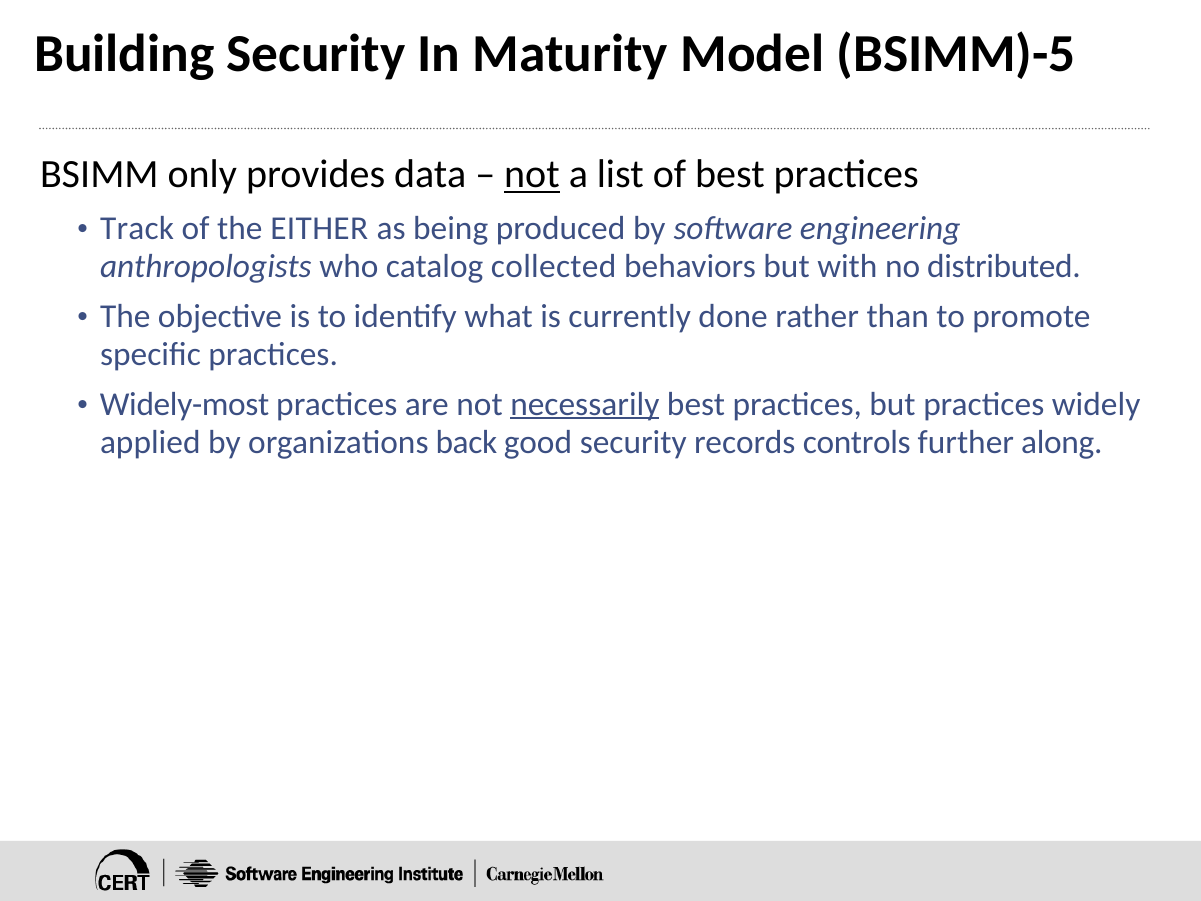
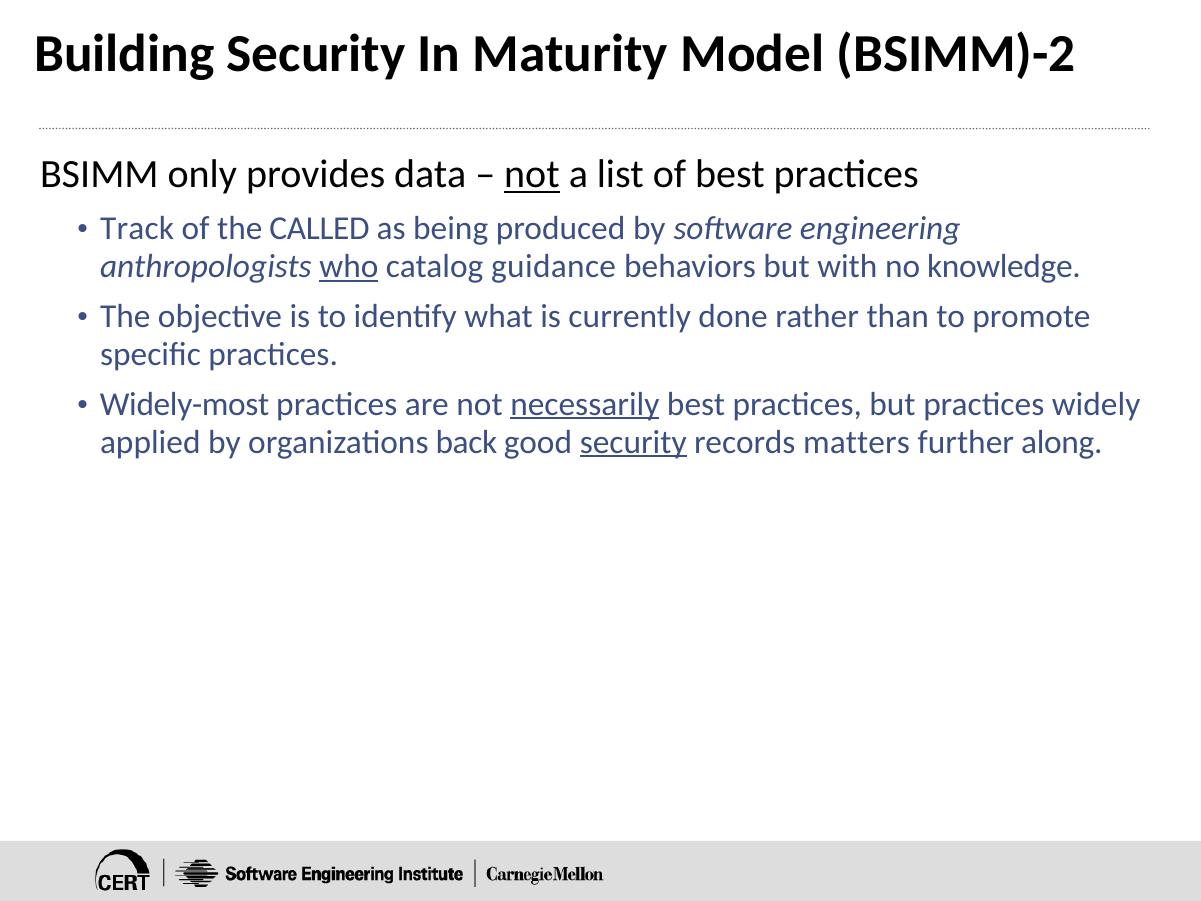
BSIMM)-5: BSIMM)-5 -> BSIMM)-2 (956, 53)
EITHER: EITHER -> CALLED (320, 228)
who underline: none -> present (349, 266)
collected: collected -> guidance (554, 266)
distributed: distributed -> knowledge (1004, 266)
security underline: none -> present (633, 442)
controls: controls -> matters (857, 442)
